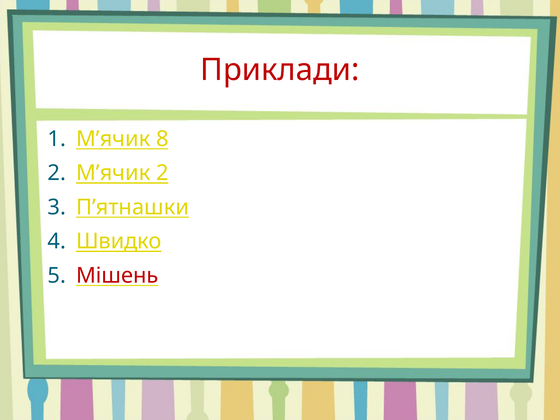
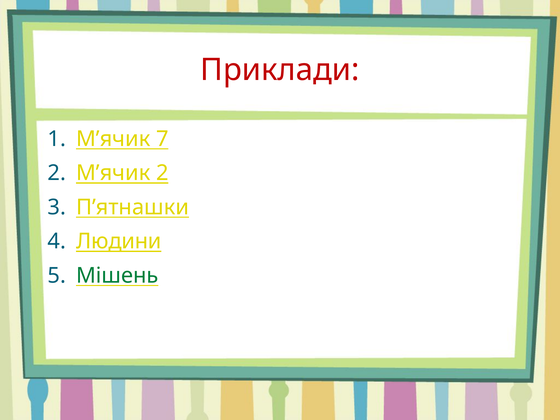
8: 8 -> 7 (162, 139)
Швидко: Швидко -> Людини (119, 241)
Мішень colour: red -> green (117, 276)
